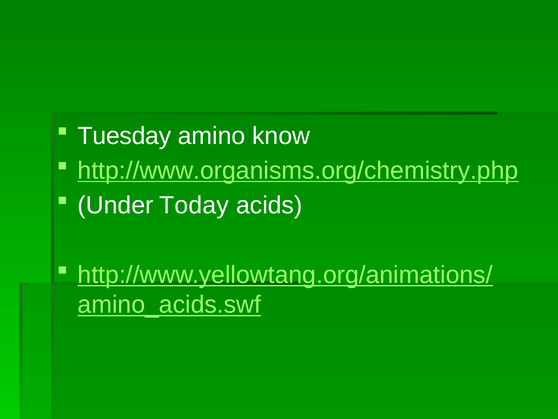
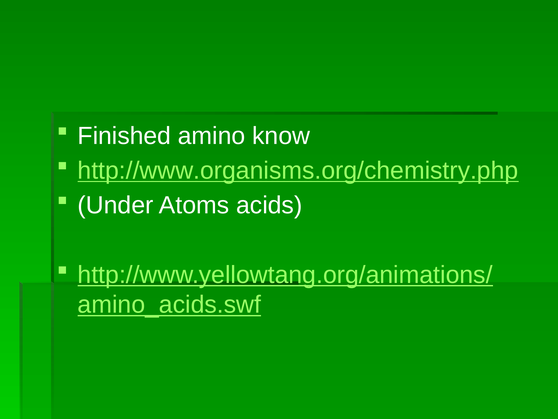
Tuesday: Tuesday -> Finished (124, 136)
Today: Today -> Atoms (194, 205)
